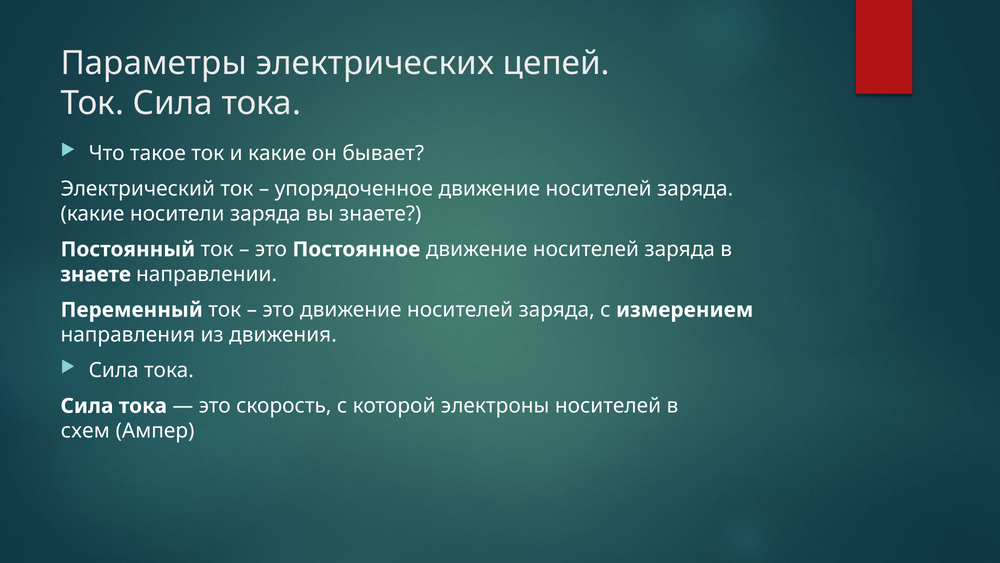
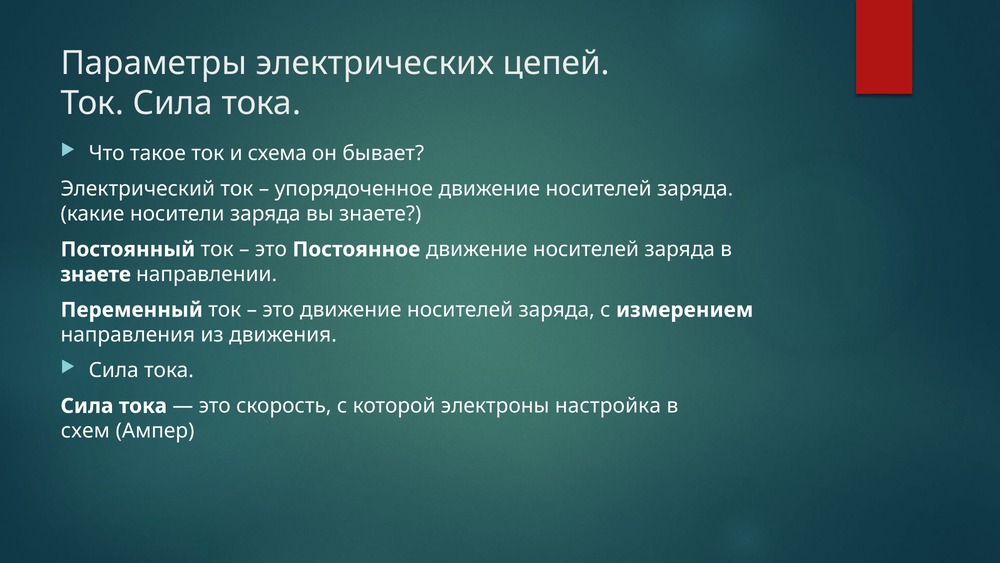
и какие: какие -> схема (277, 153)
электроны носителей: носителей -> настройка (608, 406)
